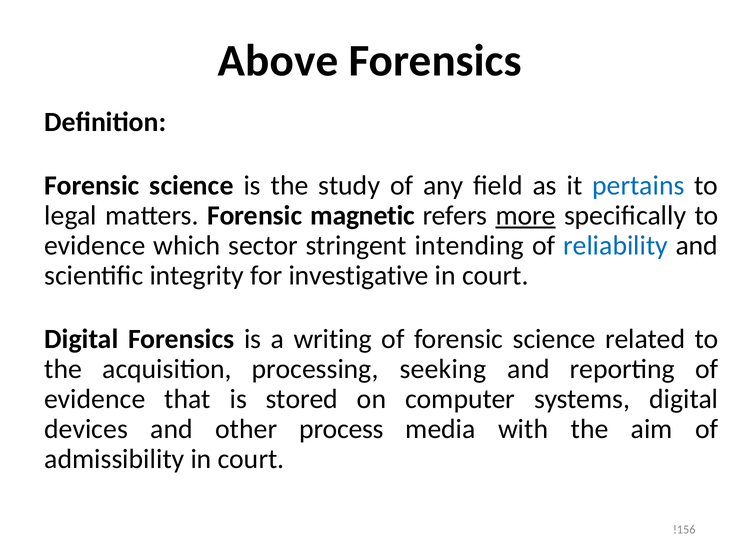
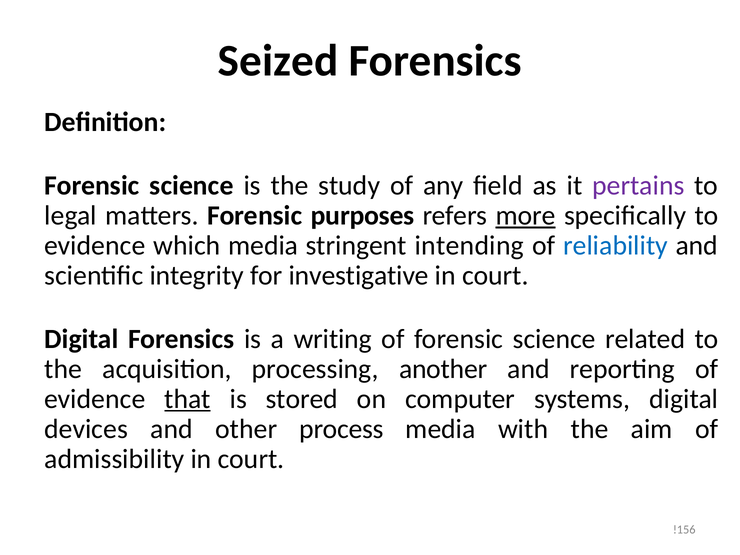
Above: Above -> Seized (278, 61)
pertains colour: blue -> purple (638, 186)
magnetic: magnetic -> purposes (363, 216)
which sector: sector -> media (263, 246)
seeking: seeking -> another (443, 369)
that underline: none -> present (188, 399)
